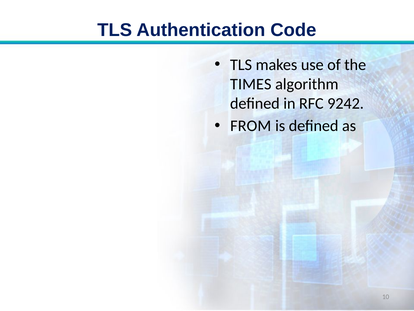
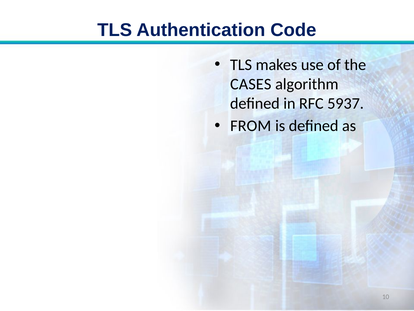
TIMES: TIMES -> CASES (251, 84)
9242: 9242 -> 5937 (346, 103)
